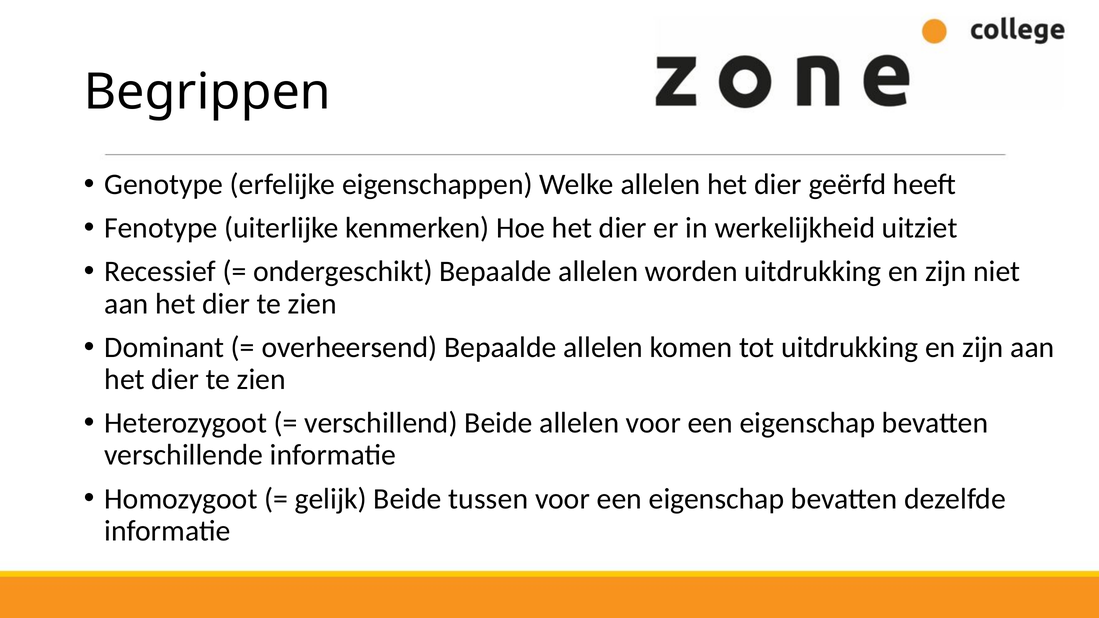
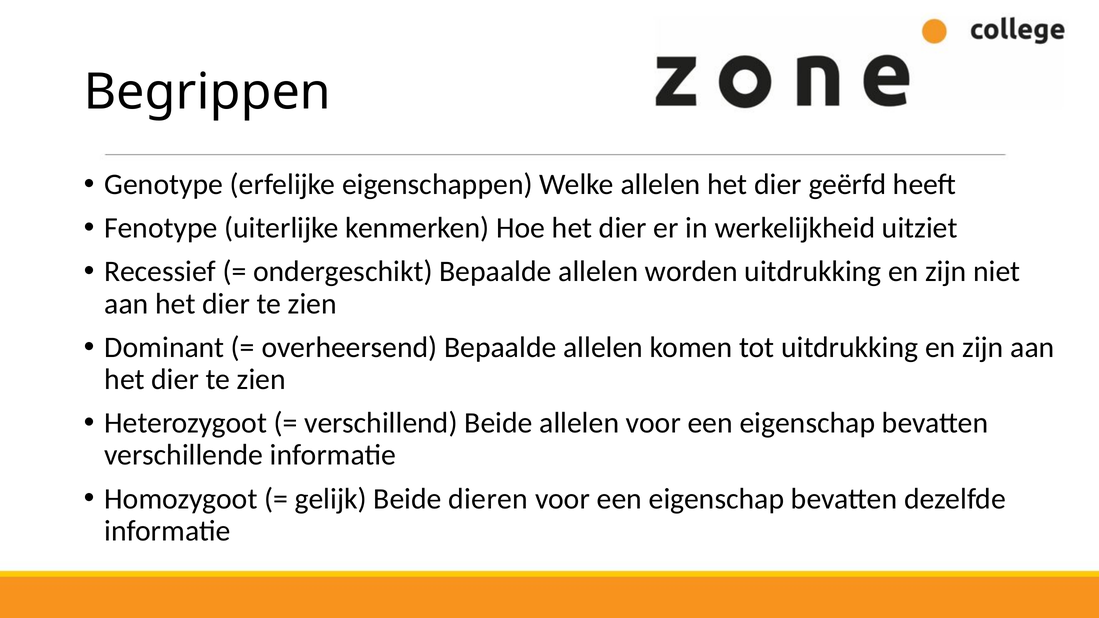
tussen: tussen -> dieren (488, 499)
